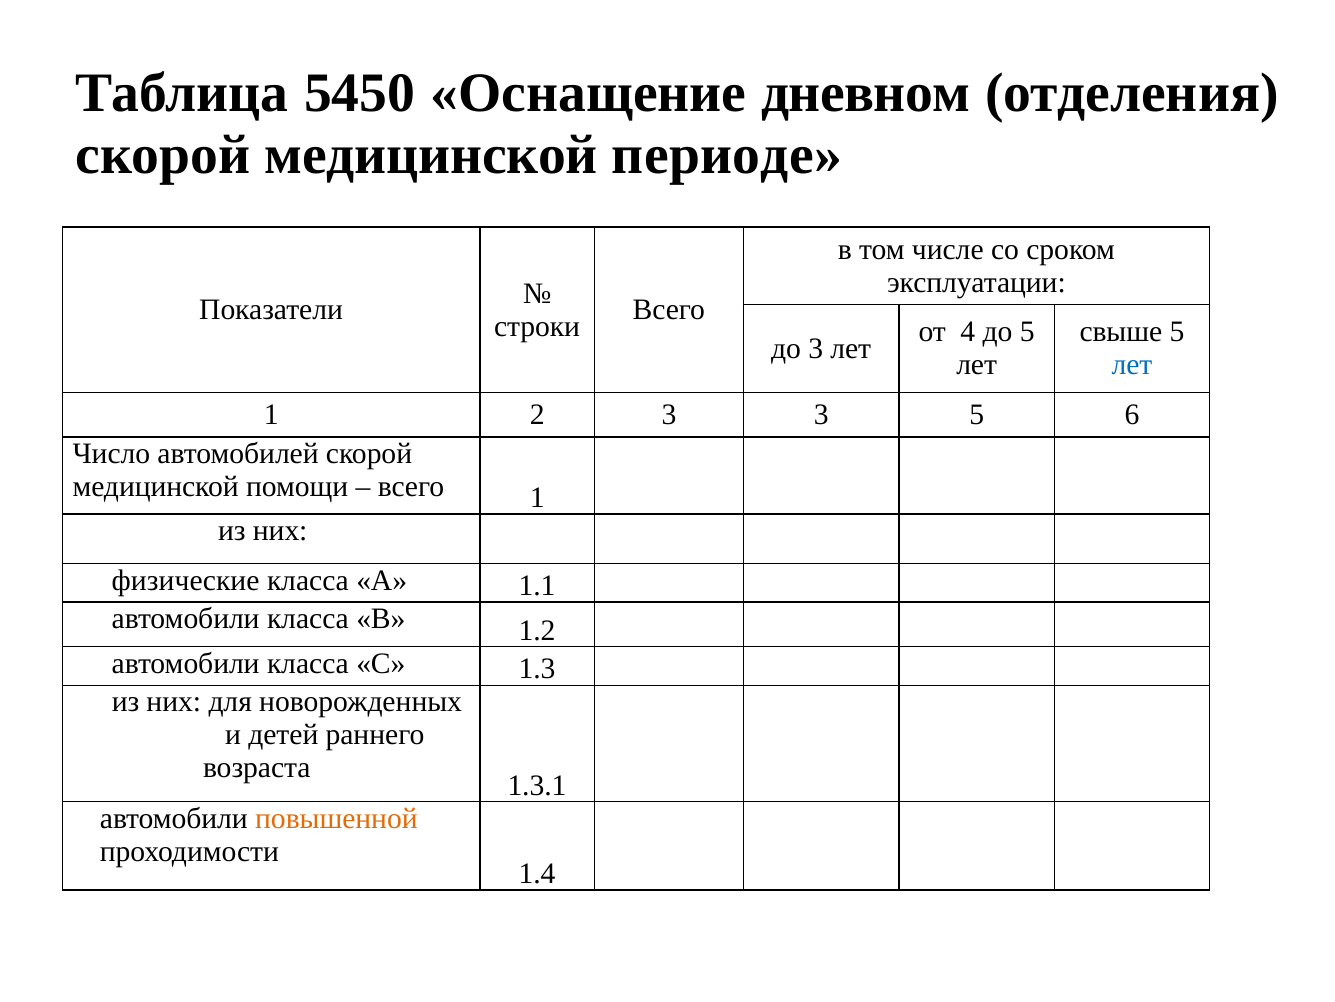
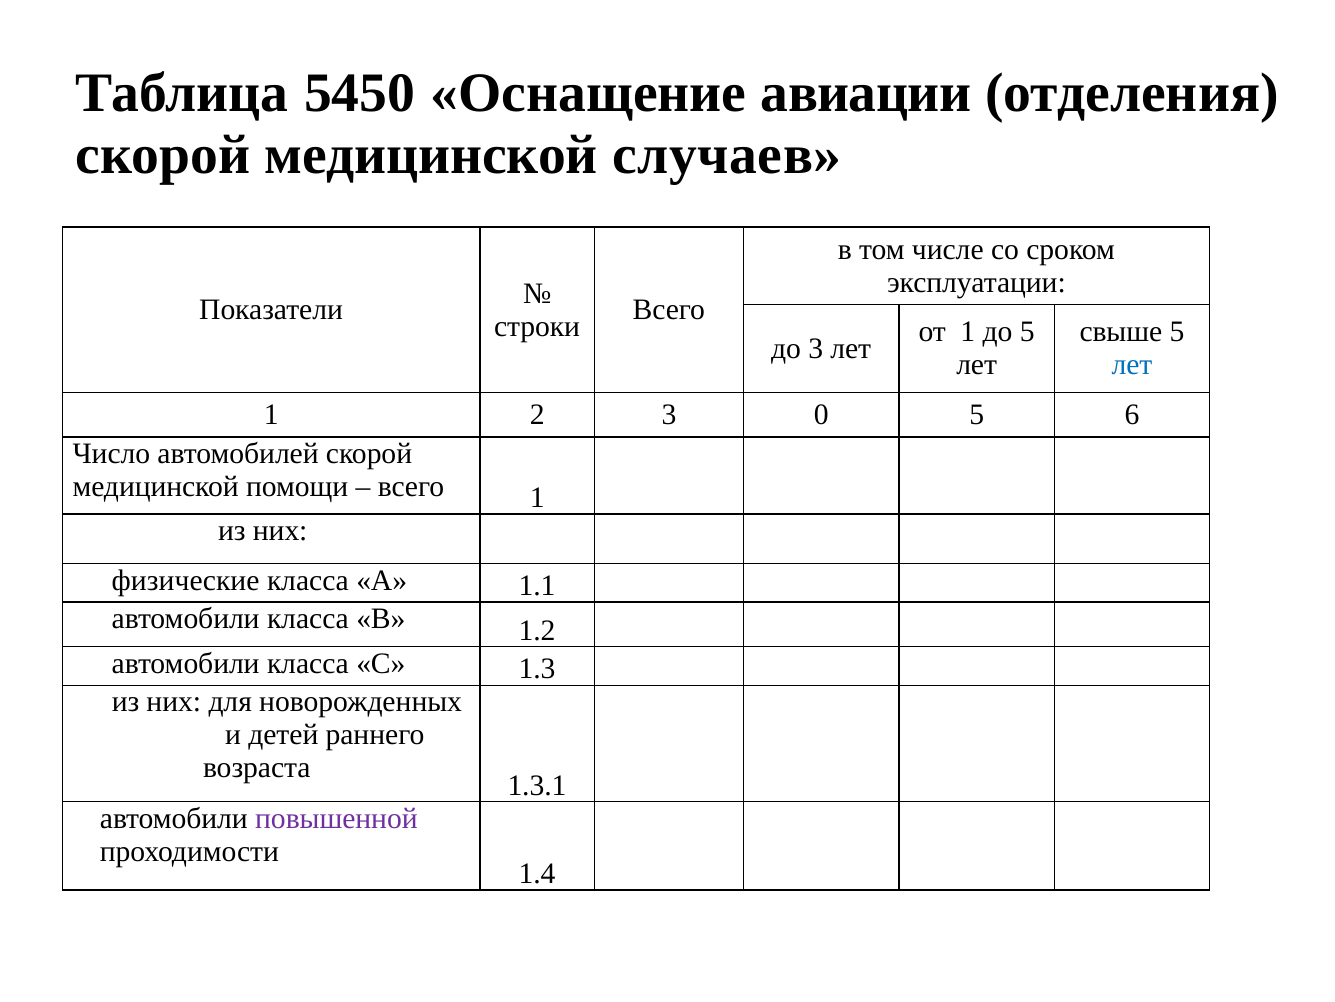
дневном: дневном -> авиации (866, 93)
периоде: периоде -> случаев (727, 155)
от 4: 4 -> 1 (968, 332)
3 3: 3 -> 0 (821, 415)
повышенной colour: orange -> purple (336, 818)
